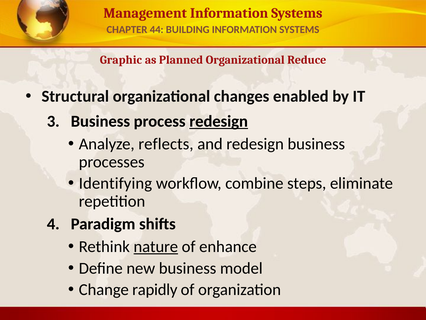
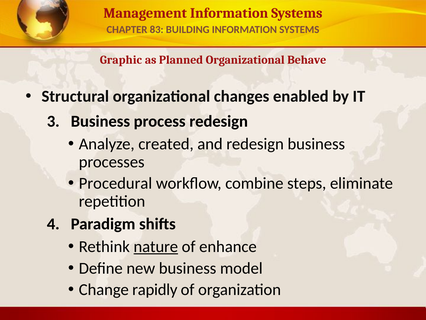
44: 44 -> 83 (157, 30)
Reduce: Reduce -> Behave (307, 60)
redesign underline: present -> none (219, 121)
reflects: reflects -> created (166, 144)
Identifying: Identifying -> Procedural (115, 183)
